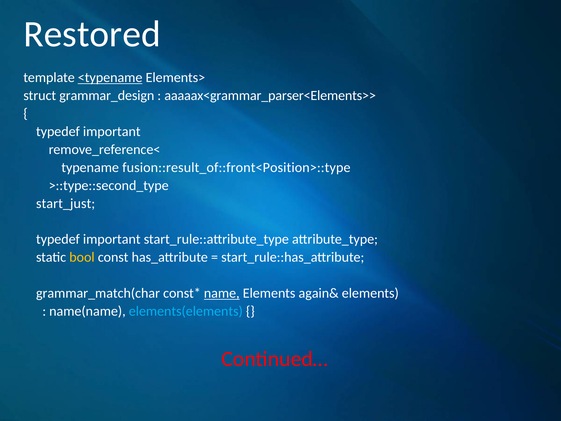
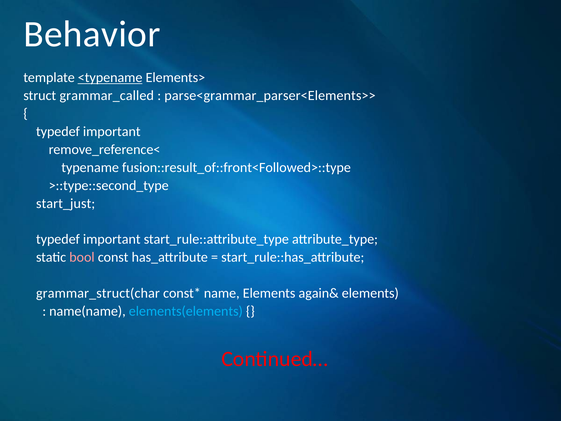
Restored: Restored -> Behavior (92, 34)
grammar_design: grammar_design -> grammar_called (107, 96)
aaaaax<grammar_parser<Elements>>: aaaaax<grammar_parser<Elements>> -> parse<grammar_parser<Elements>> (270, 96)
fusion::result_of::front<Position>::type: fusion::result_of::front<Position>::type -> fusion::result_of::front<Followed>::type (236, 167)
bool colour: yellow -> pink (82, 257)
grammar_match(char: grammar_match(char -> grammar_struct(char (98, 293)
name underline: present -> none (222, 293)
